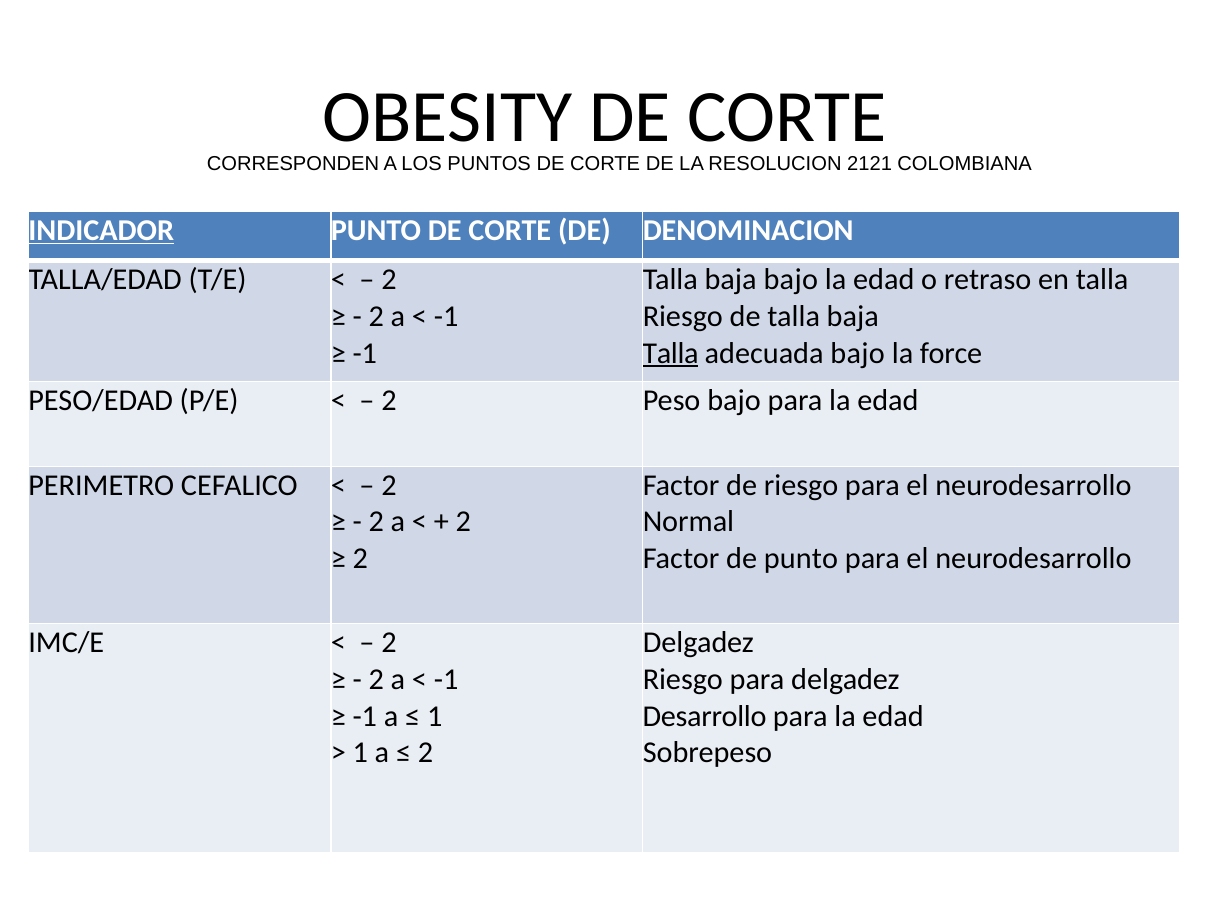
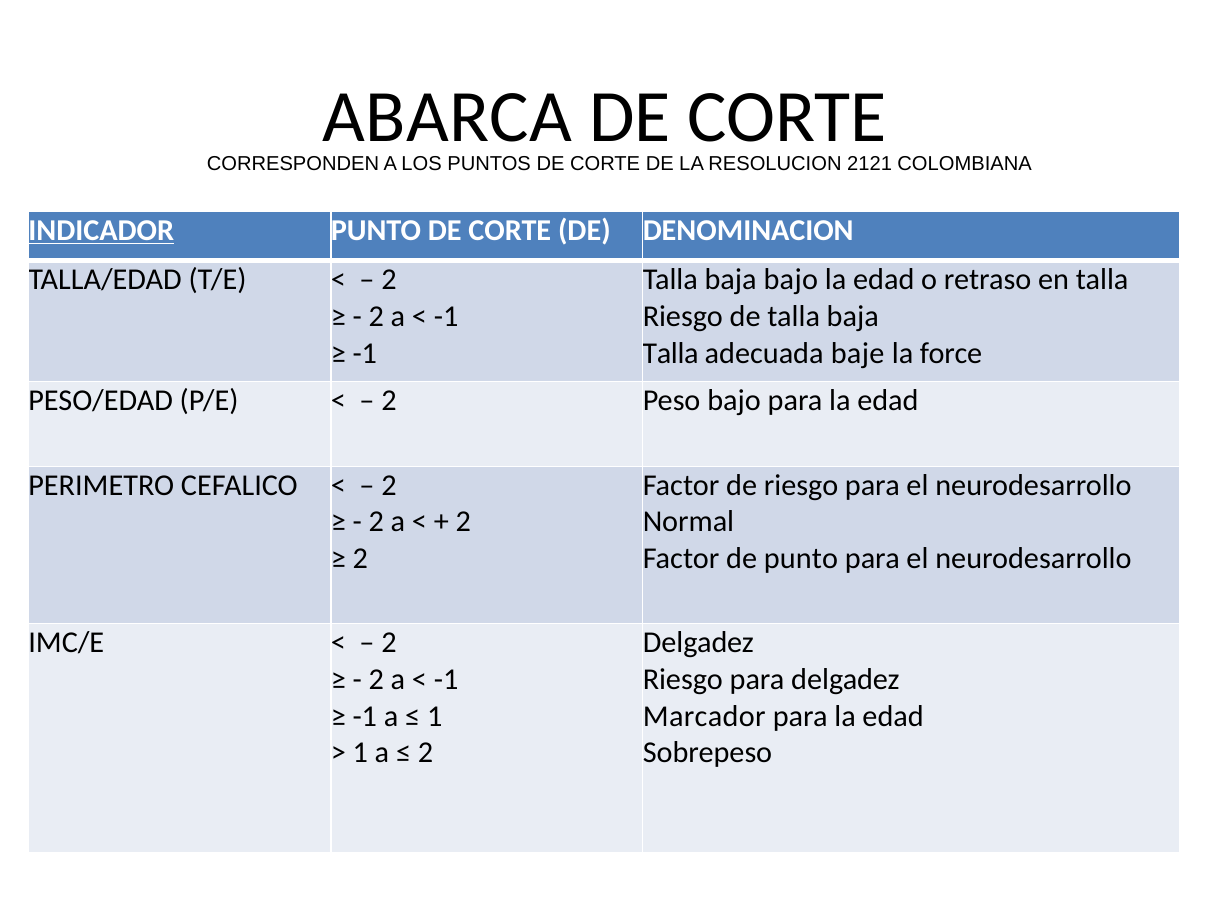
OBESITY: OBESITY -> ABARCA (447, 117)
Talla underline: present -> none (671, 354)
adecuada bajo: bajo -> baje (858, 354)
Desarrollo: Desarrollo -> Marcador (704, 716)
